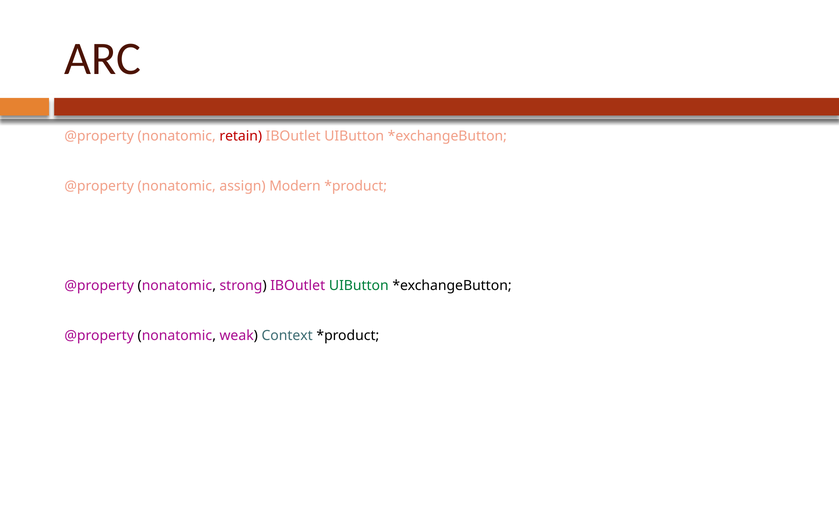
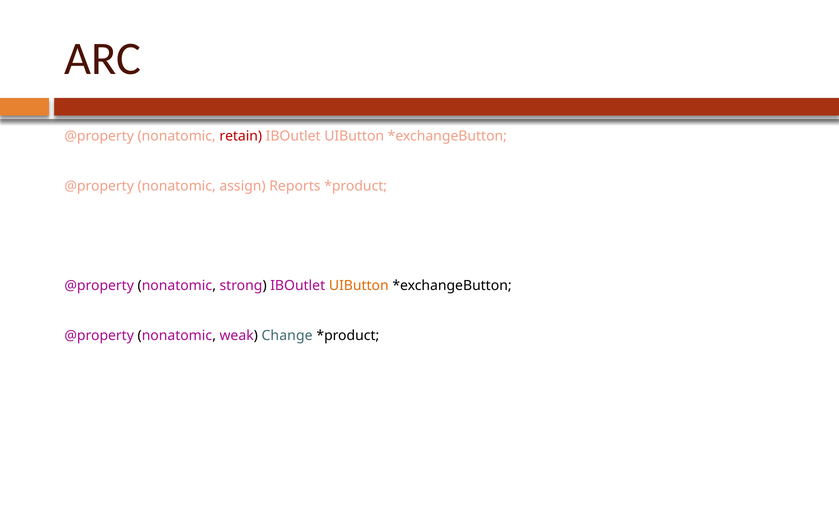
Modern: Modern -> Reports (295, 186)
UIButton colour: green -> orange (359, 285)
Context: Context -> Change (287, 335)
